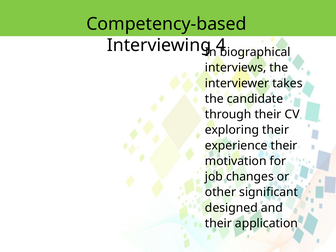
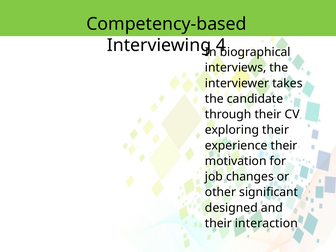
application: application -> interaction (266, 223)
